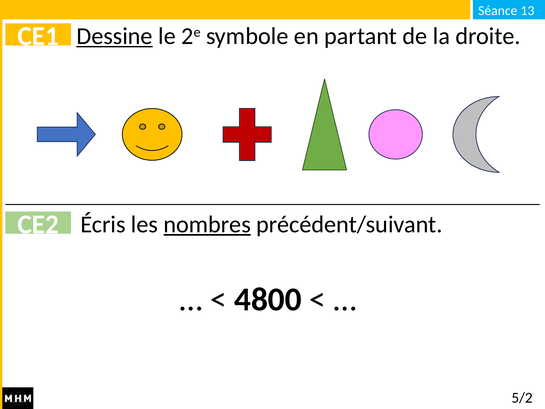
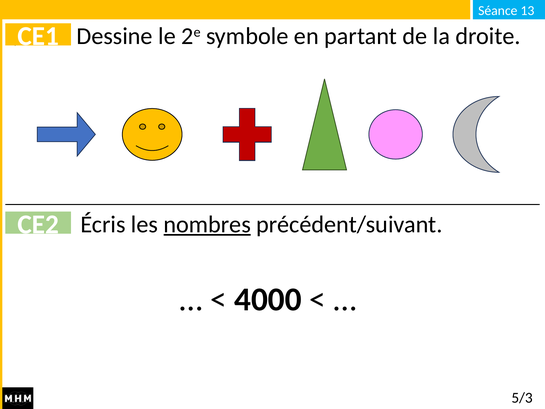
Dessine underline: present -> none (115, 36)
4800: 4800 -> 4000 (268, 299)
5/2: 5/2 -> 5/3 (522, 398)
